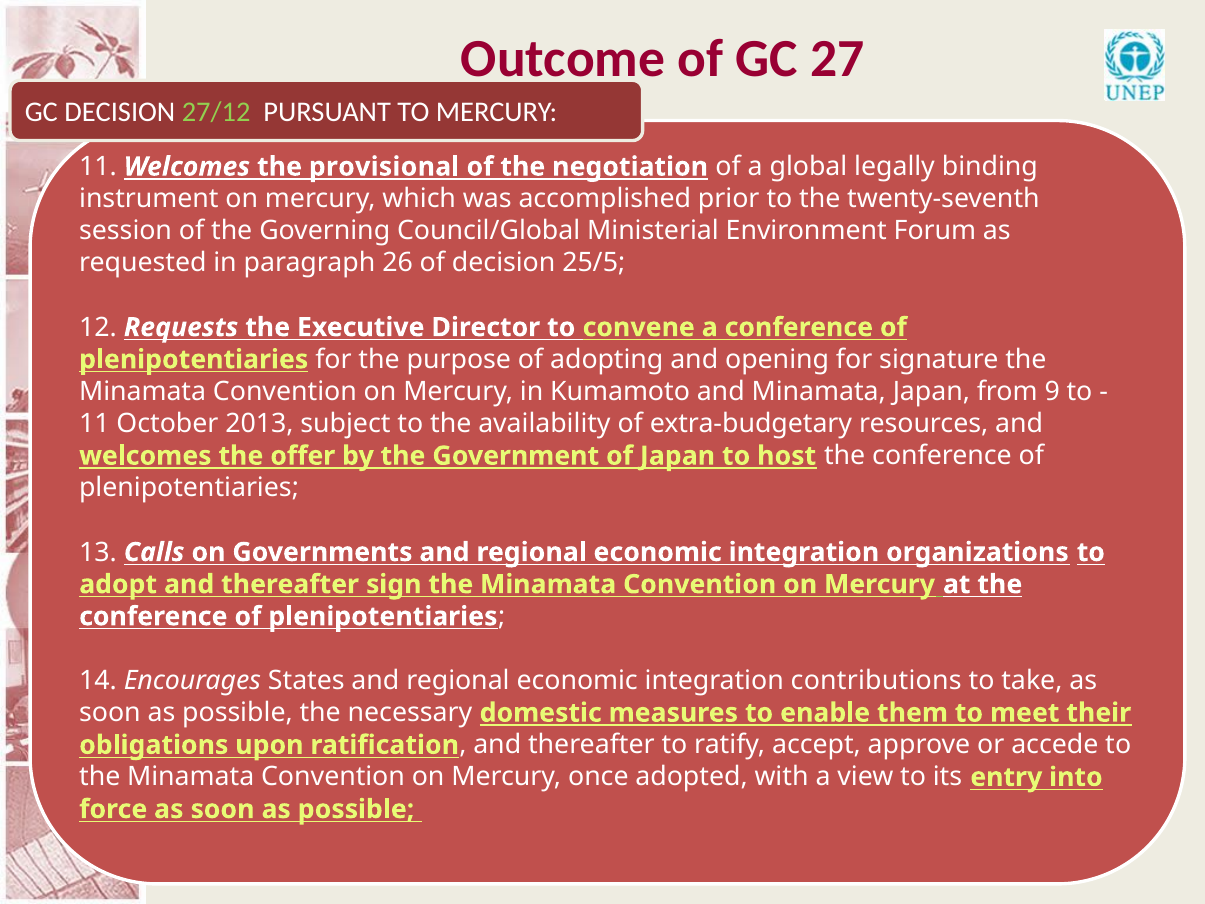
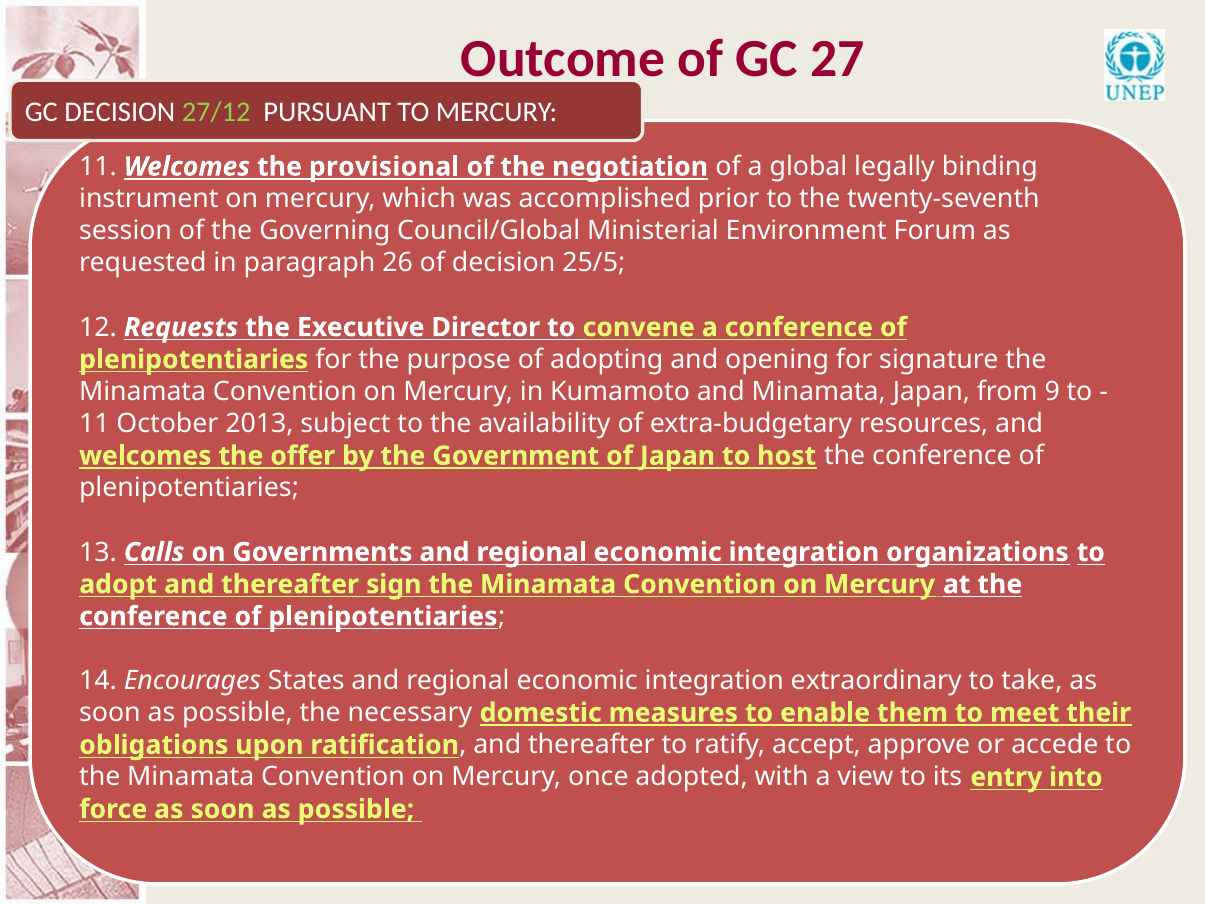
contributions: contributions -> extraordinary (876, 681)
